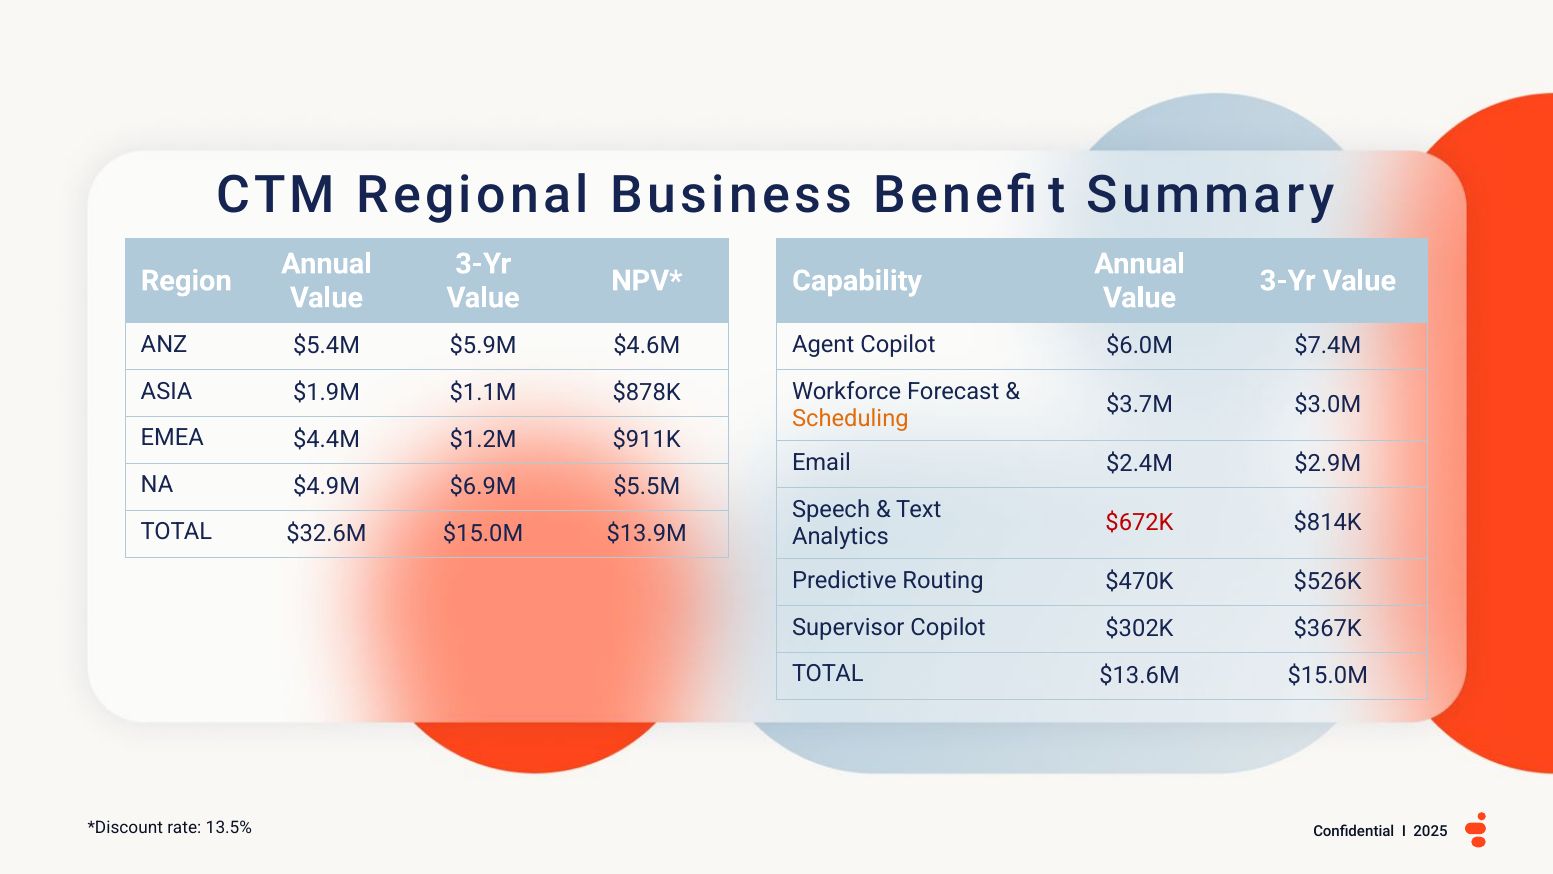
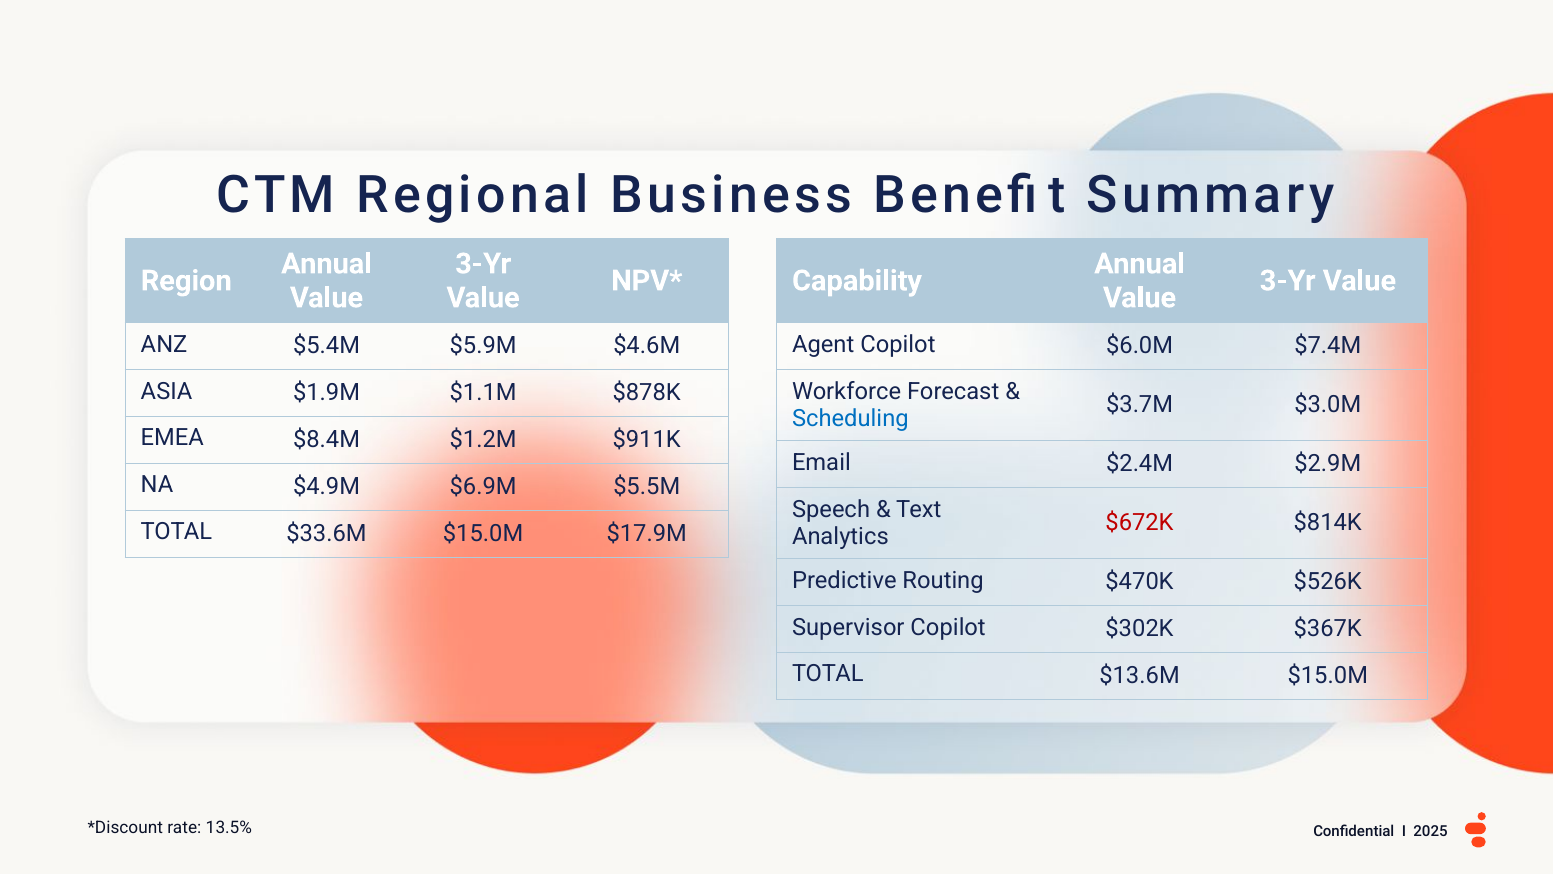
Scheduling colour: orange -> blue (850, 419)
$4.4M: $4.4M -> $8.4M (327, 440)
$32.6M: $32.6M -> $33.6M (326, 534)
$13.9M: $13.9M -> $17.9M (647, 534)
